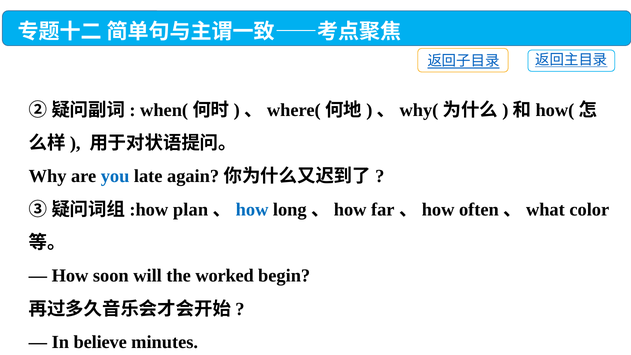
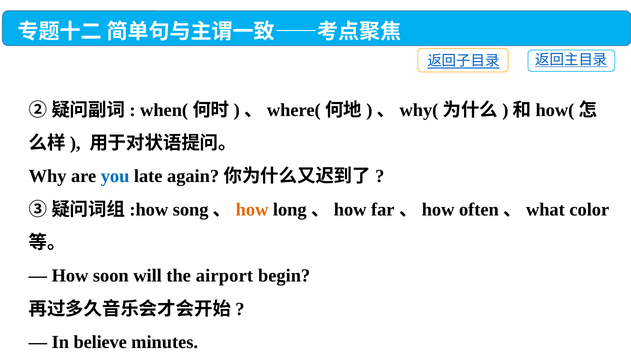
plan: plan -> song (191, 210)
how colour: blue -> orange (252, 210)
worked: worked -> airport (224, 276)
